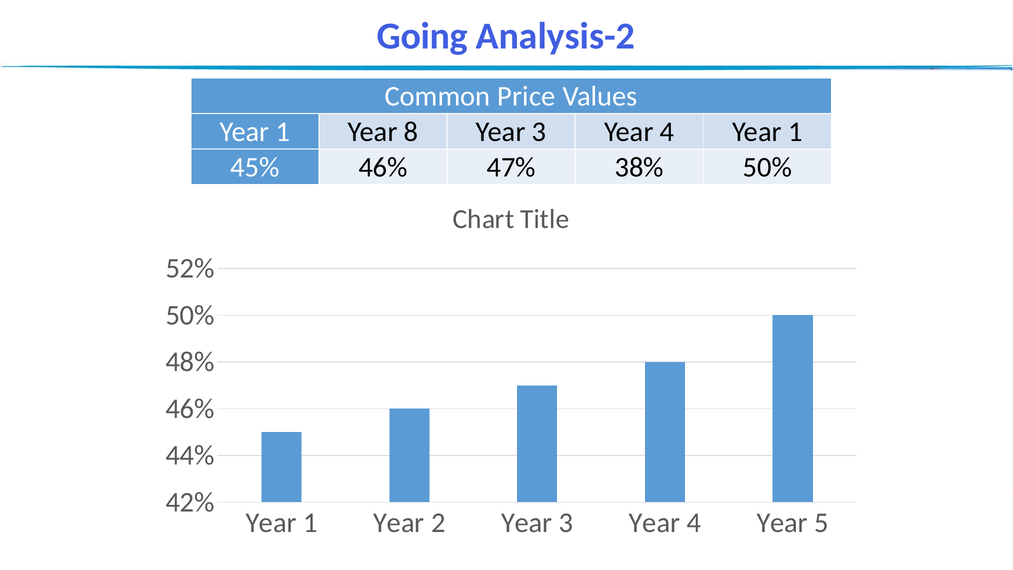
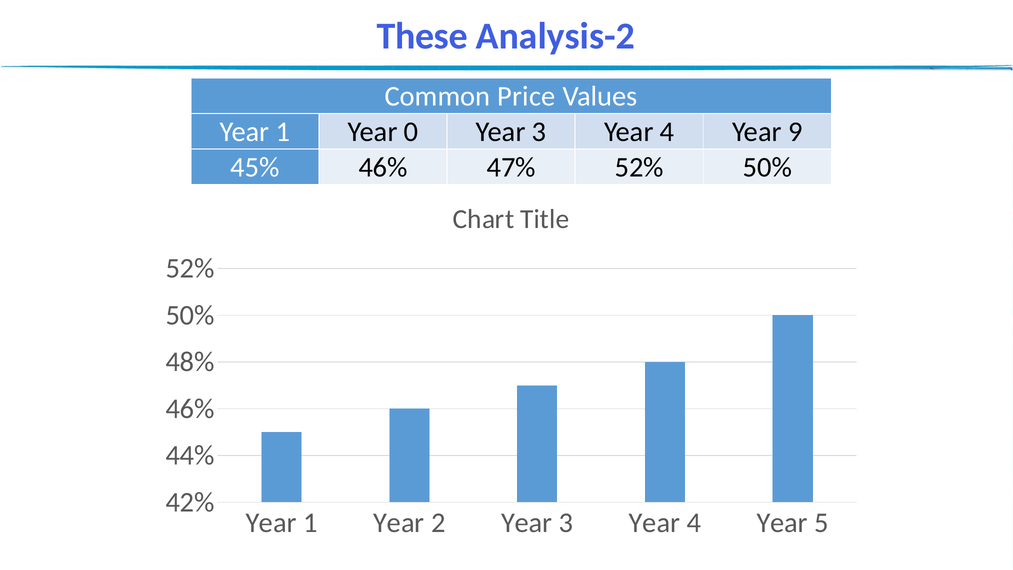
Going: Going -> These (422, 36)
8: 8 -> 0 (411, 132)
4 Year 1: 1 -> 9 (795, 132)
47% 38%: 38% -> 52% (639, 167)
